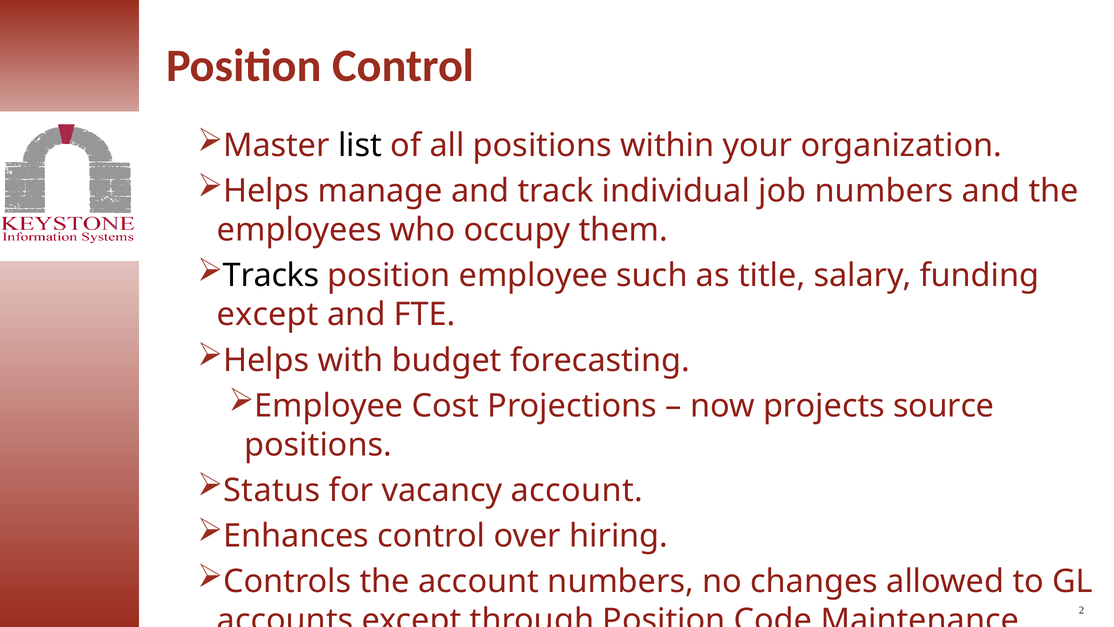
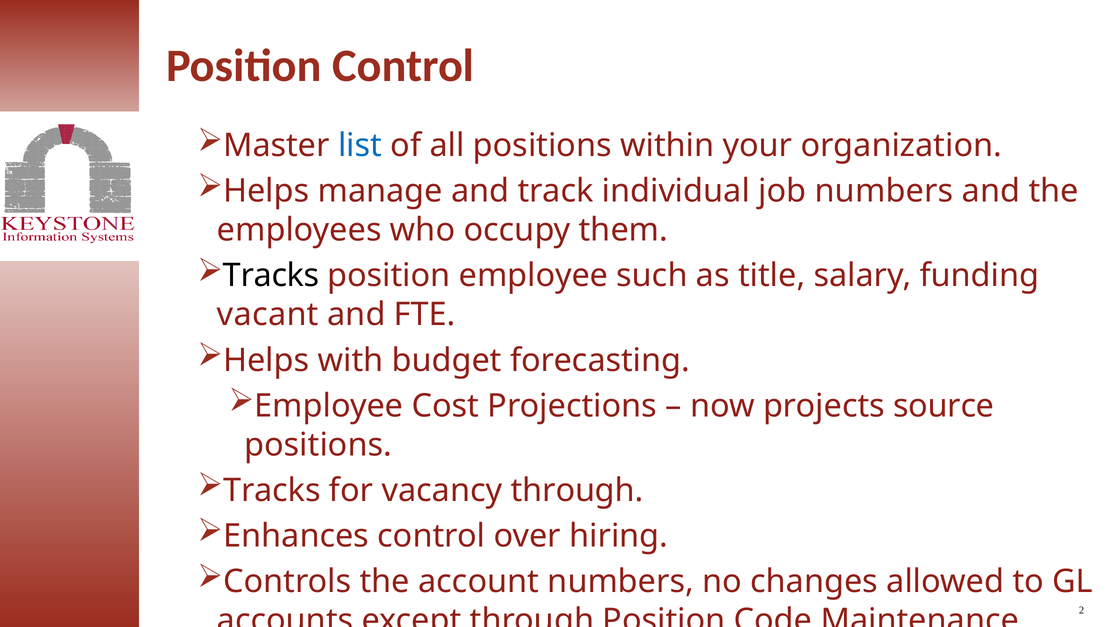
list colour: black -> blue (360, 146)
except: except -> vacant (268, 315)
Status: Status -> Tracks (272, 490)
vacancy account: account -> through (577, 490)
